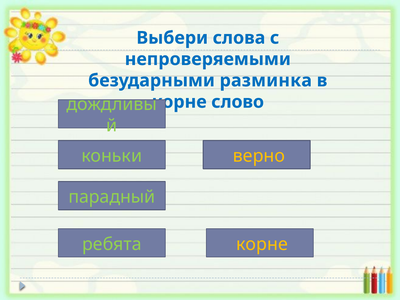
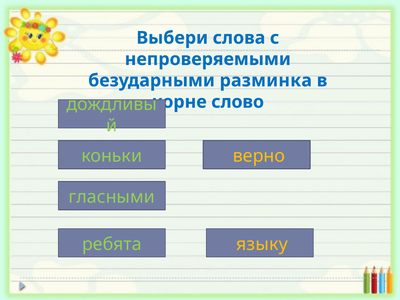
парадный: парадный -> гласными (112, 197)
корне: корне -> языку (262, 244)
